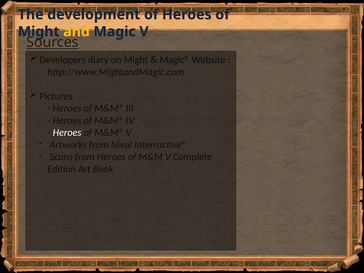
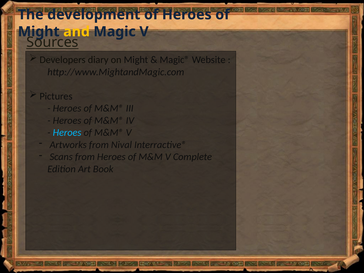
Heroes colour: white -> light blue (67, 133)
